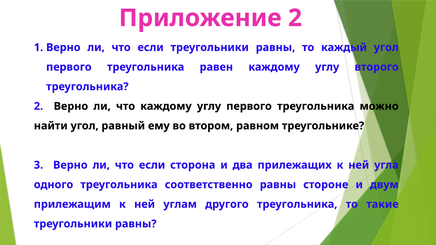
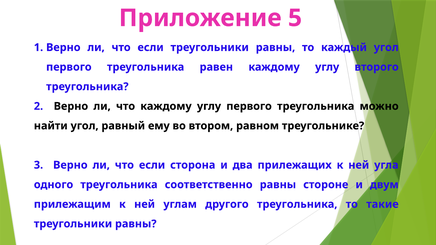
Приложение 2: 2 -> 5 (295, 18)
